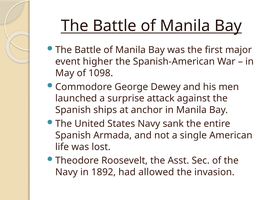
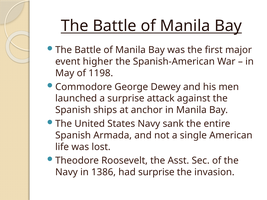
1098: 1098 -> 1198 (101, 73)
1892: 1892 -> 1386 (104, 172)
had allowed: allowed -> surprise (156, 172)
